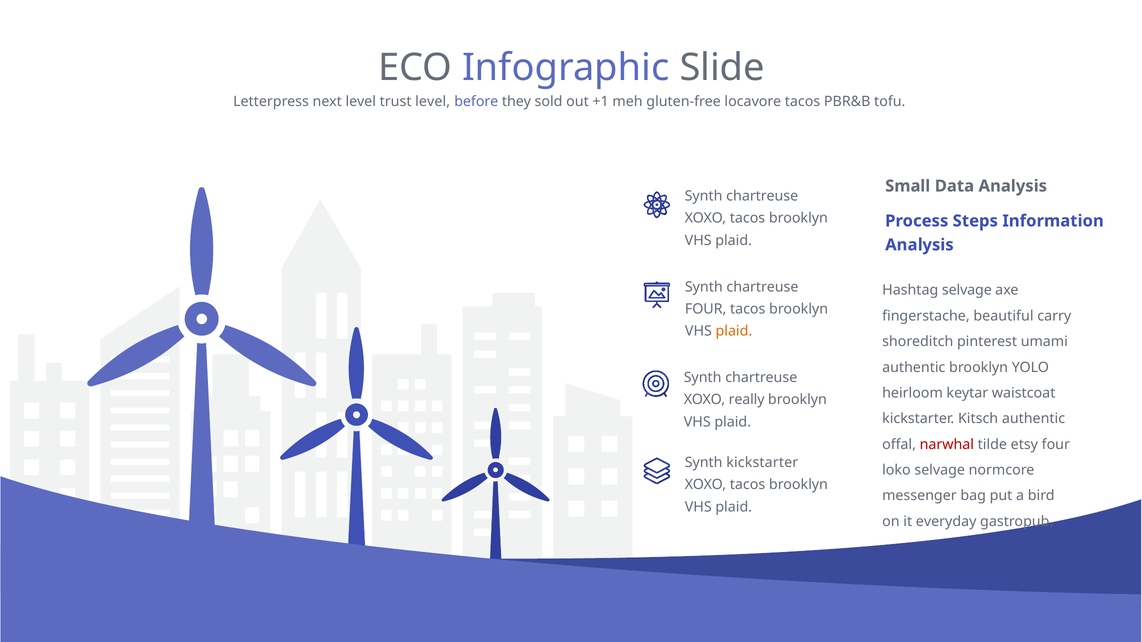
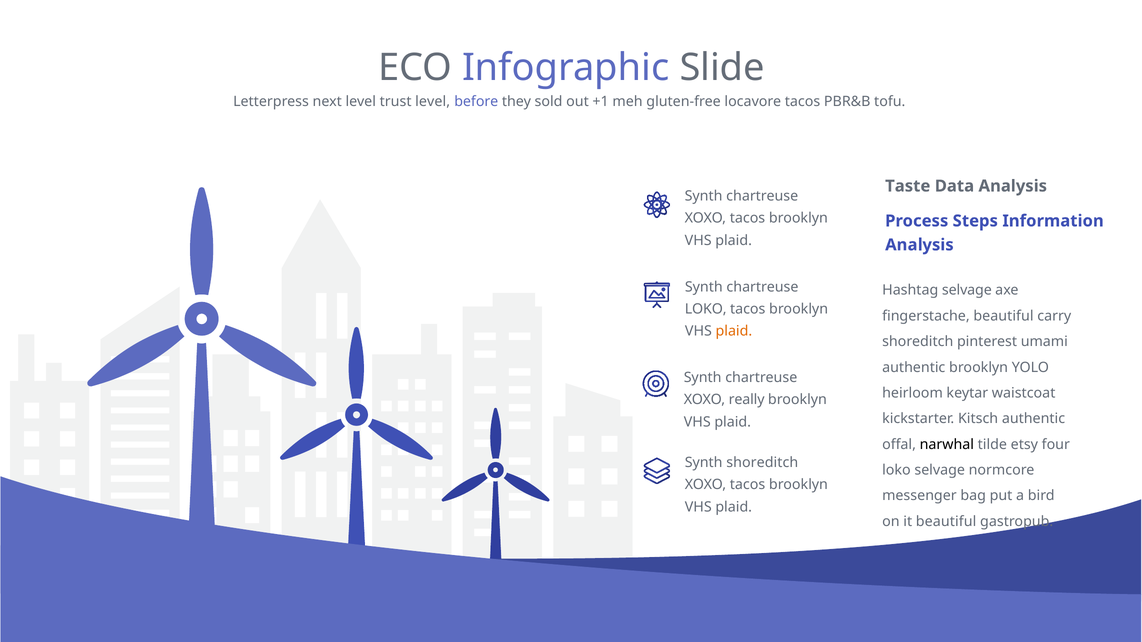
Small: Small -> Taste (908, 186)
FOUR: FOUR -> LOKO (706, 309)
narwhal colour: red -> black (947, 445)
Synth kickstarter: kickstarter -> shoreditch (762, 463)
it everyday: everyday -> beautiful (946, 522)
